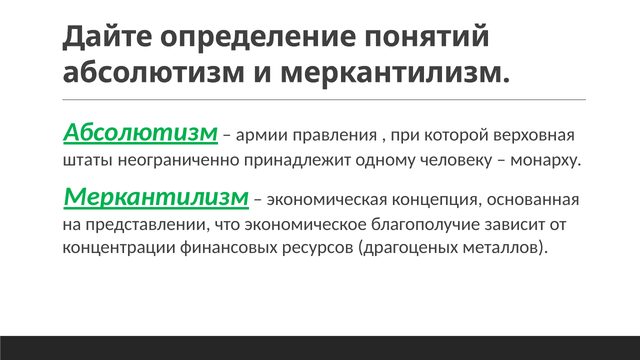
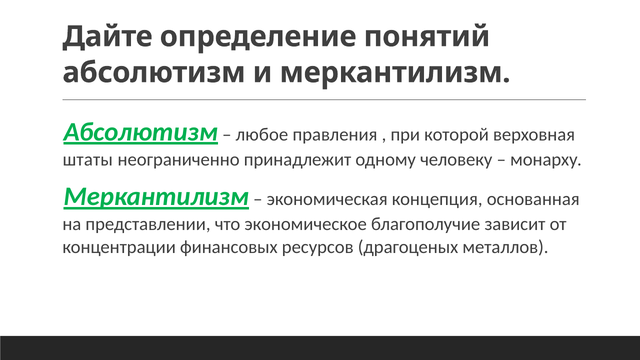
армии: армии -> любое (262, 135)
